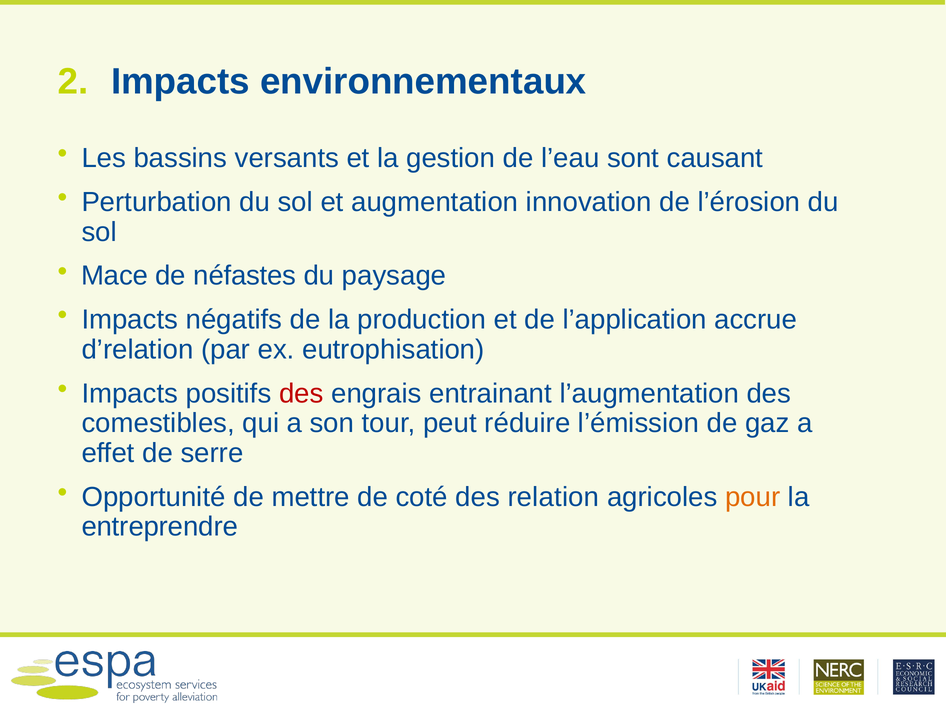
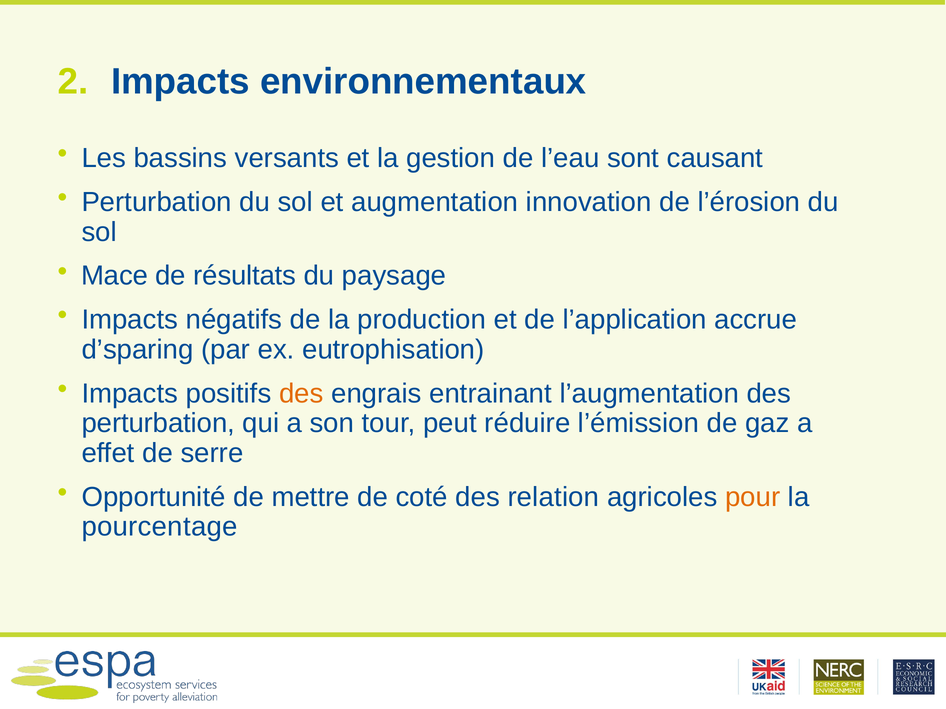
néfastes: néfastes -> résultats (245, 276)
d’relation: d’relation -> d’sparing (137, 350)
des colour: red -> orange (301, 394)
comestibles: comestibles -> perturbation (158, 424)
entreprendre: entreprendre -> pourcentage (160, 527)
